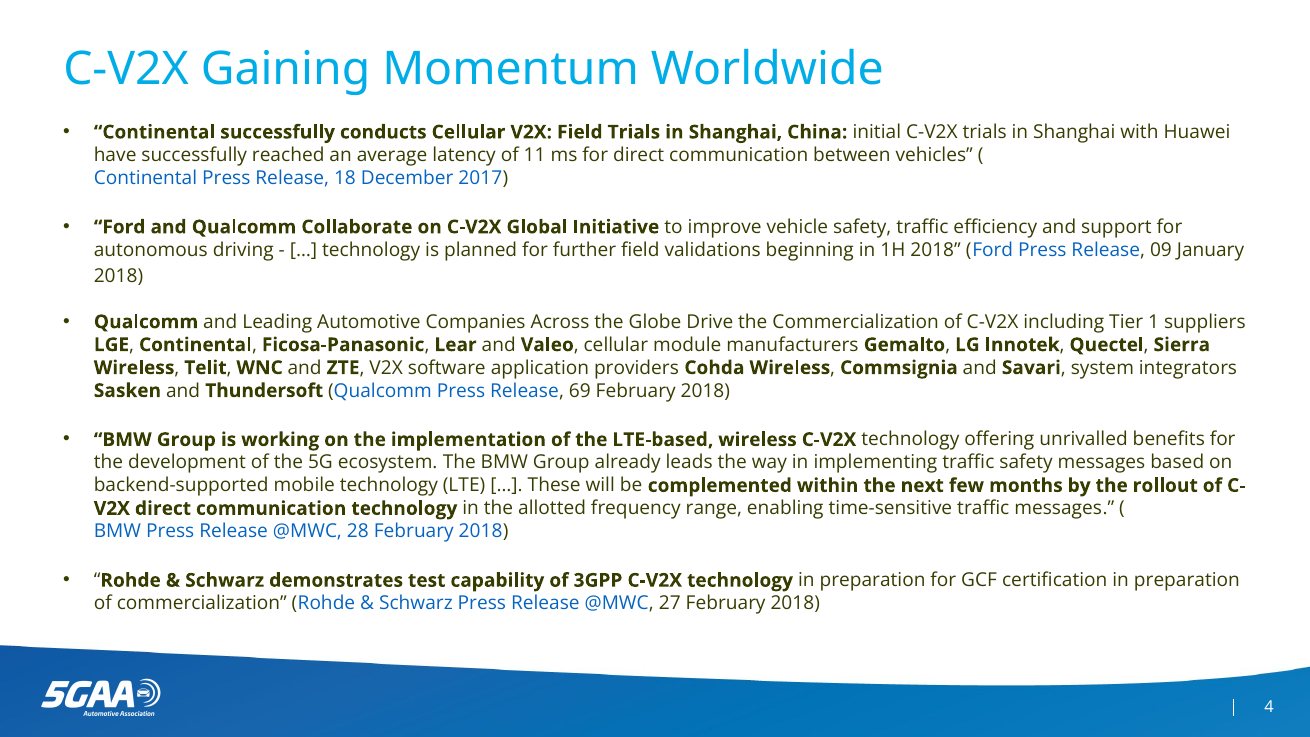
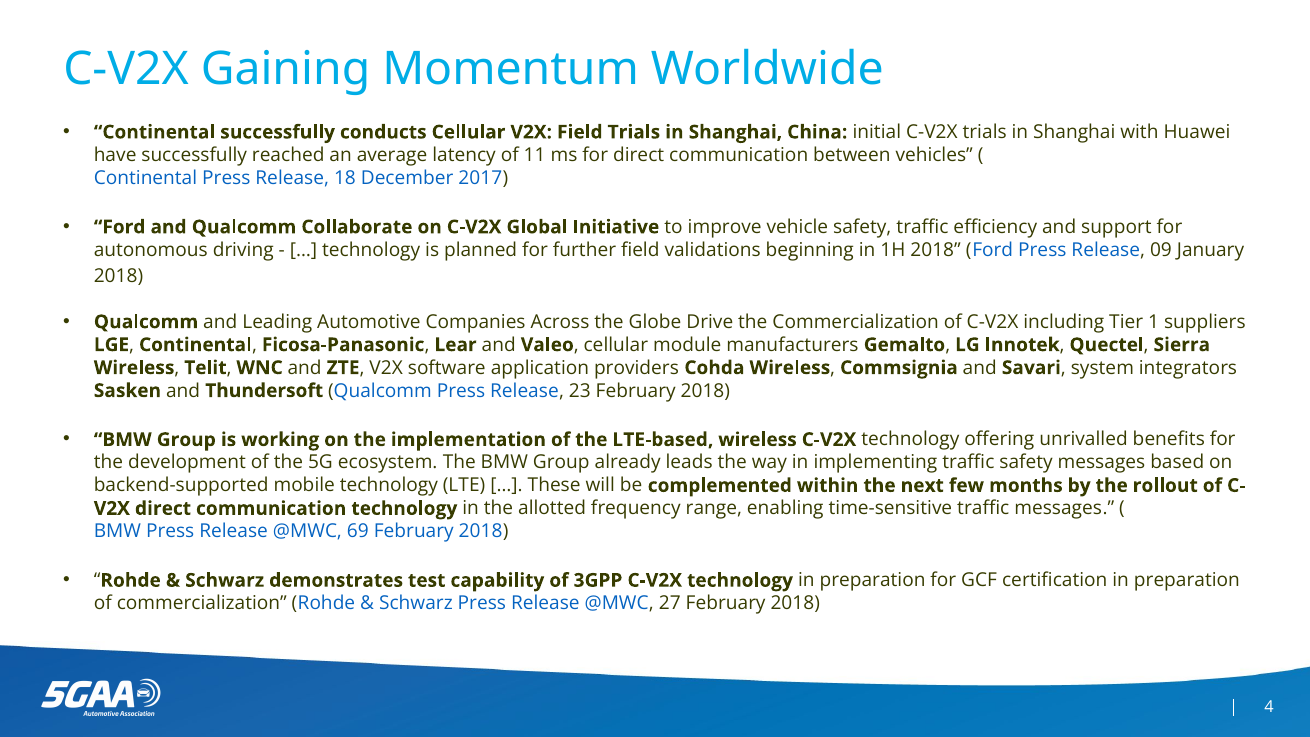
69: 69 -> 23 (580, 391)
28: 28 -> 69 (358, 531)
